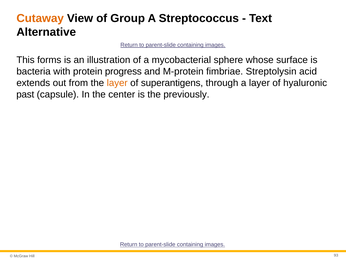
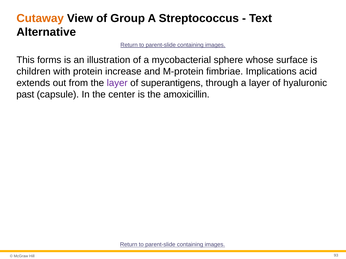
bacteria: bacteria -> children (34, 72)
progress: progress -> increase (123, 72)
Streptolysin: Streptolysin -> Implications (271, 72)
layer colour: orange -> purple (117, 83)
previously: previously -> amoxicillin (186, 95)
